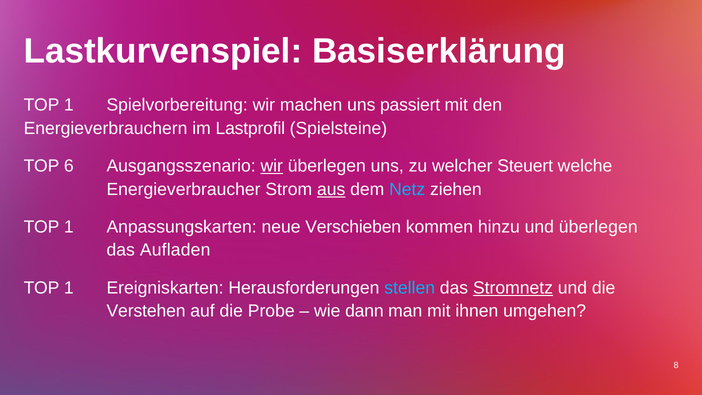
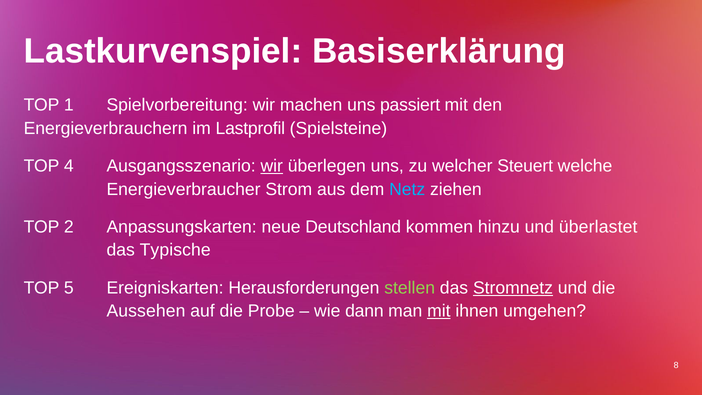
6: 6 -> 4 (69, 166)
aus underline: present -> none (331, 189)
1: 1 -> 2 (69, 227)
Verschieben: Verschieben -> Deutschland (353, 227)
und überlegen: überlegen -> überlastet (598, 227)
Aufladen: Aufladen -> Typische (175, 250)
1: 1 -> 5 (69, 288)
stellen colour: light blue -> light green (410, 288)
Verstehen: Verstehen -> Aussehen (146, 311)
mit underline: none -> present (439, 311)
